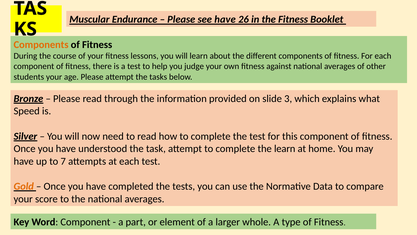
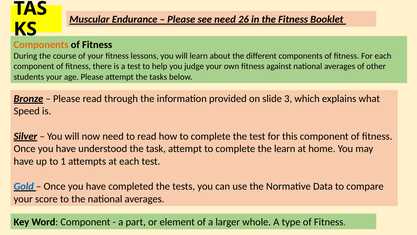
see have: have -> need (225, 19)
7: 7 -> 1 (63, 161)
Gold colour: orange -> blue (24, 186)
